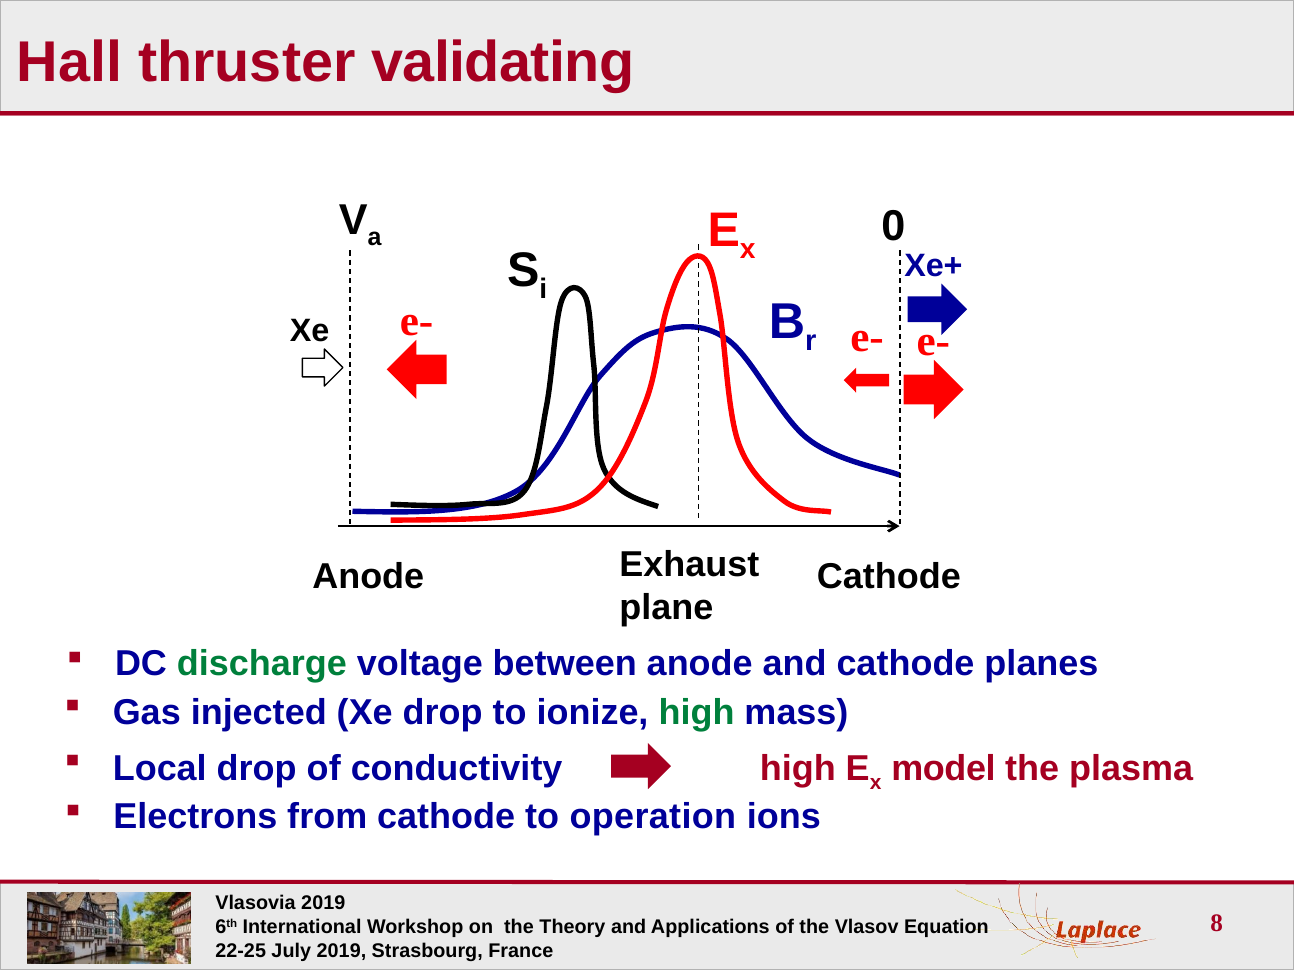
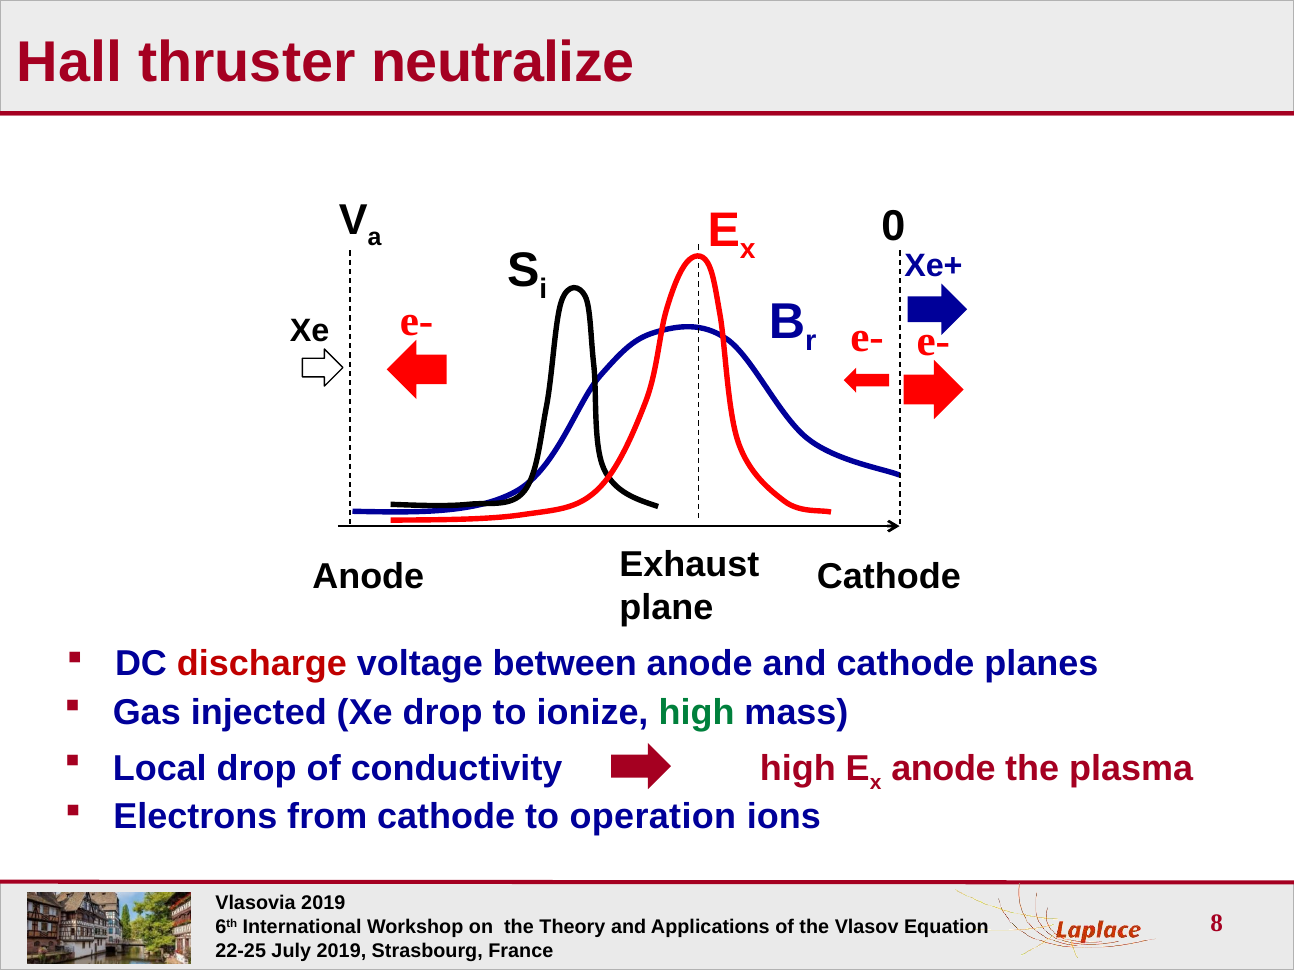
validating: validating -> neutralize (503, 63)
discharge colour: green -> red (262, 664)
model: model -> anode (943, 769)
